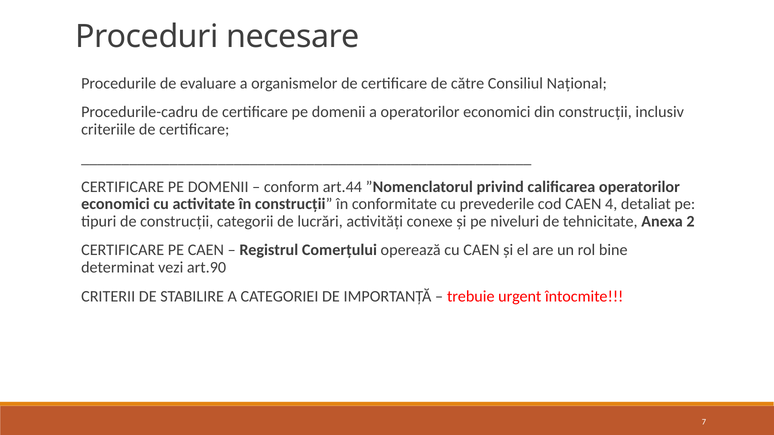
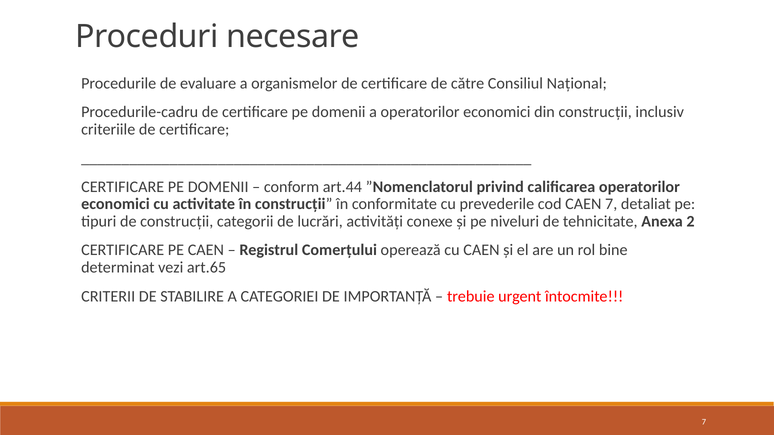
CAEN 4: 4 -> 7 (611, 204)
art.90: art.90 -> art.65 (207, 268)
